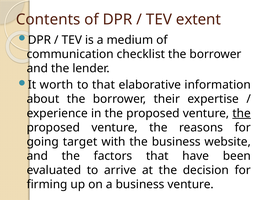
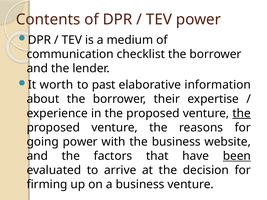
TEV extent: extent -> power (198, 20)
to that: that -> past (104, 85)
going target: target -> power (80, 142)
been underline: none -> present (237, 156)
